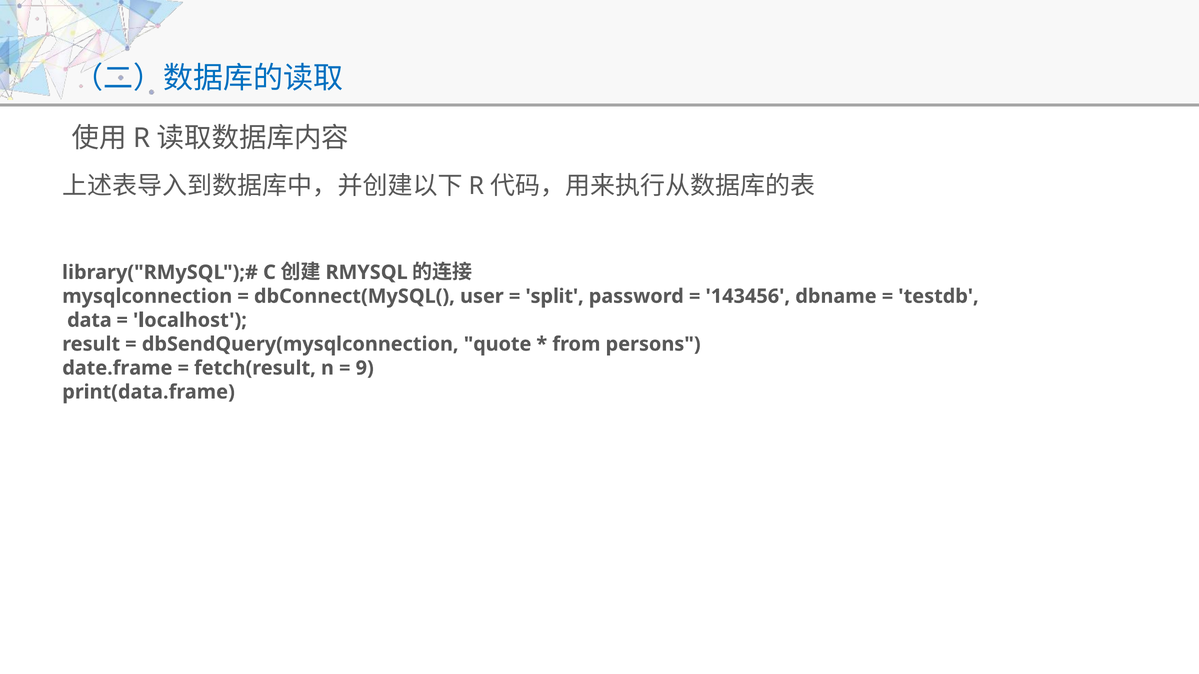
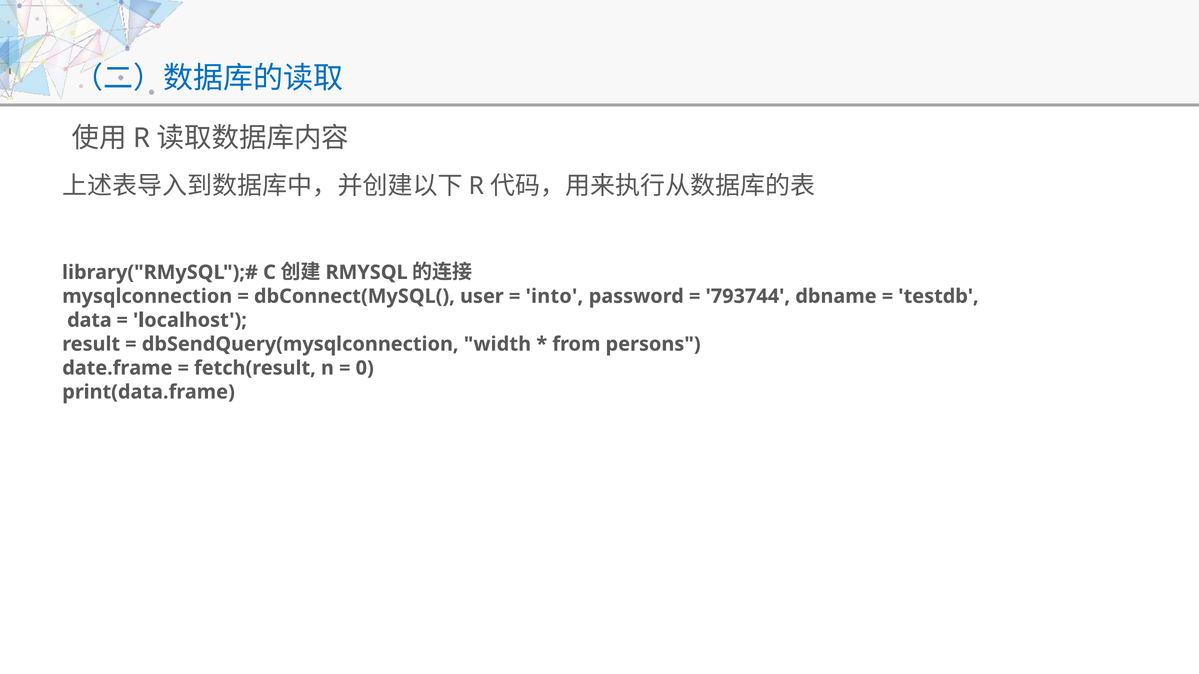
split: split -> into (554, 296)
143456: 143456 -> 793744 (748, 296)
quote: quote -> width (497, 344)
9: 9 -> 0 (365, 368)
